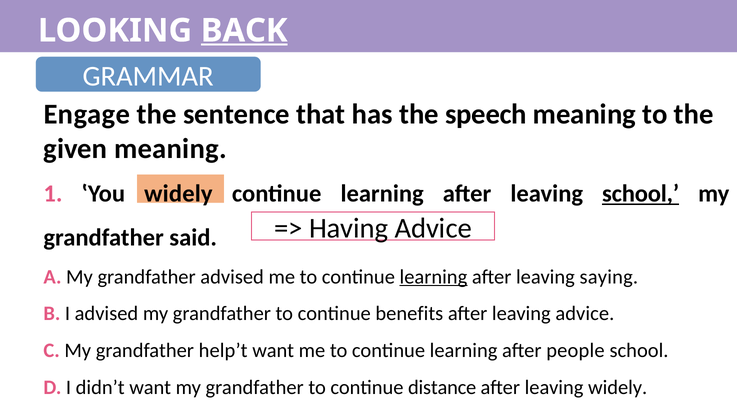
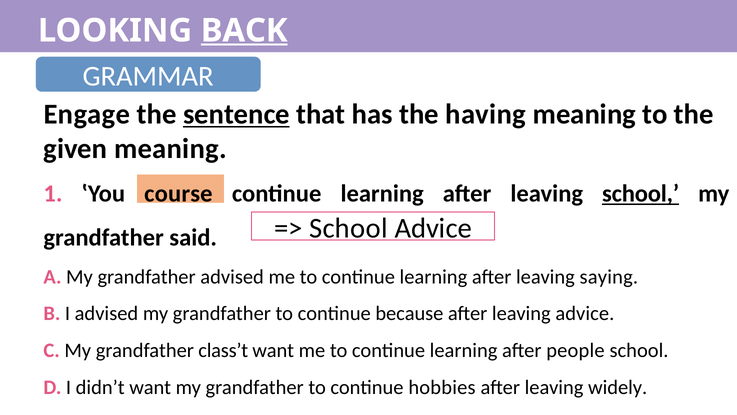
sentence underline: none -> present (236, 114)
speech: speech -> having (486, 114)
‛You widely: widely -> course (178, 193)
Having: Having -> School (348, 228)
learning underline: present -> none (433, 276)
benefits: benefits -> because (409, 313)
help’t: help’t -> class’t (223, 350)
distance: distance -> hobbies (442, 387)
